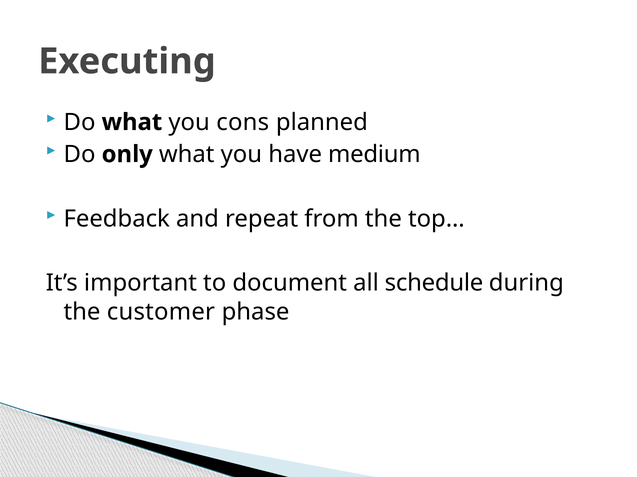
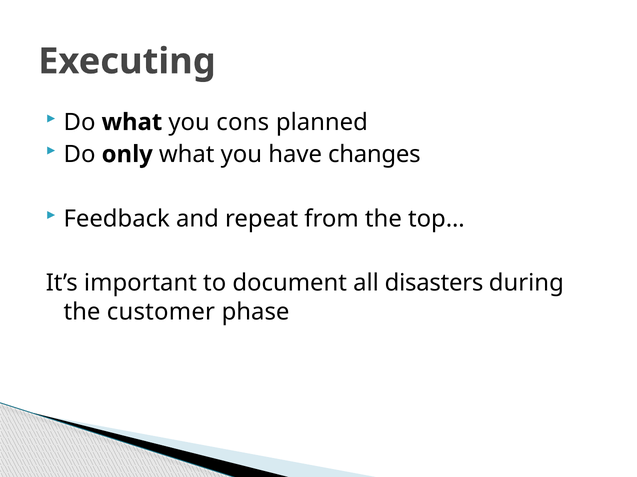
medium: medium -> changes (374, 155)
schedule: schedule -> disasters (434, 283)
